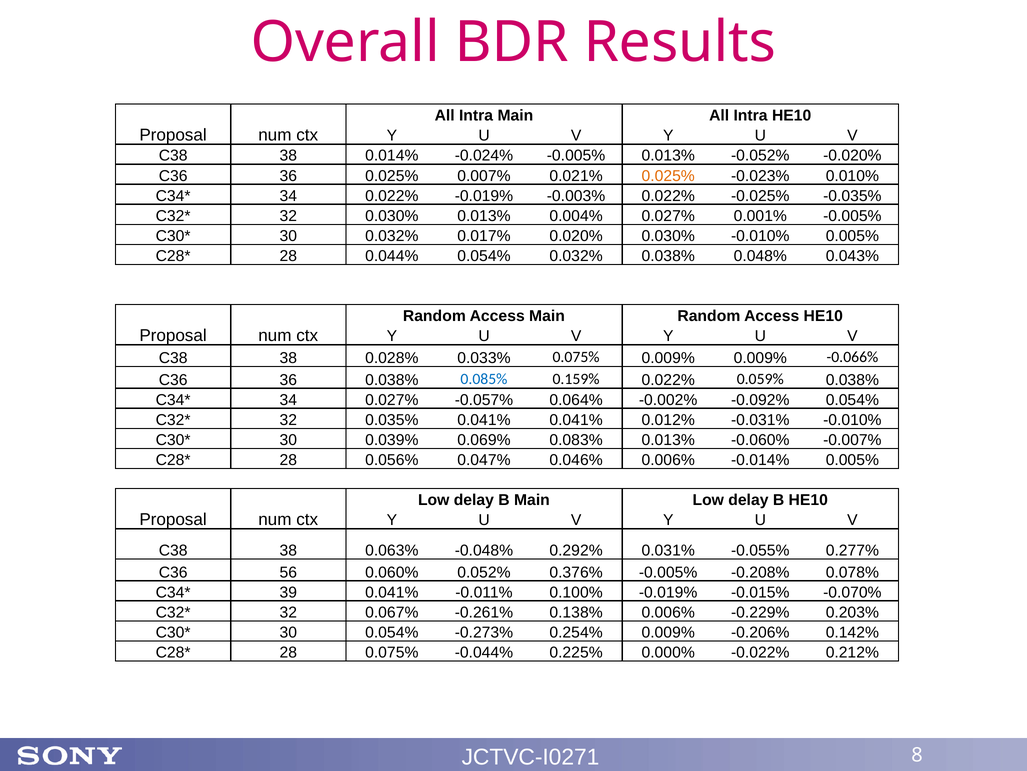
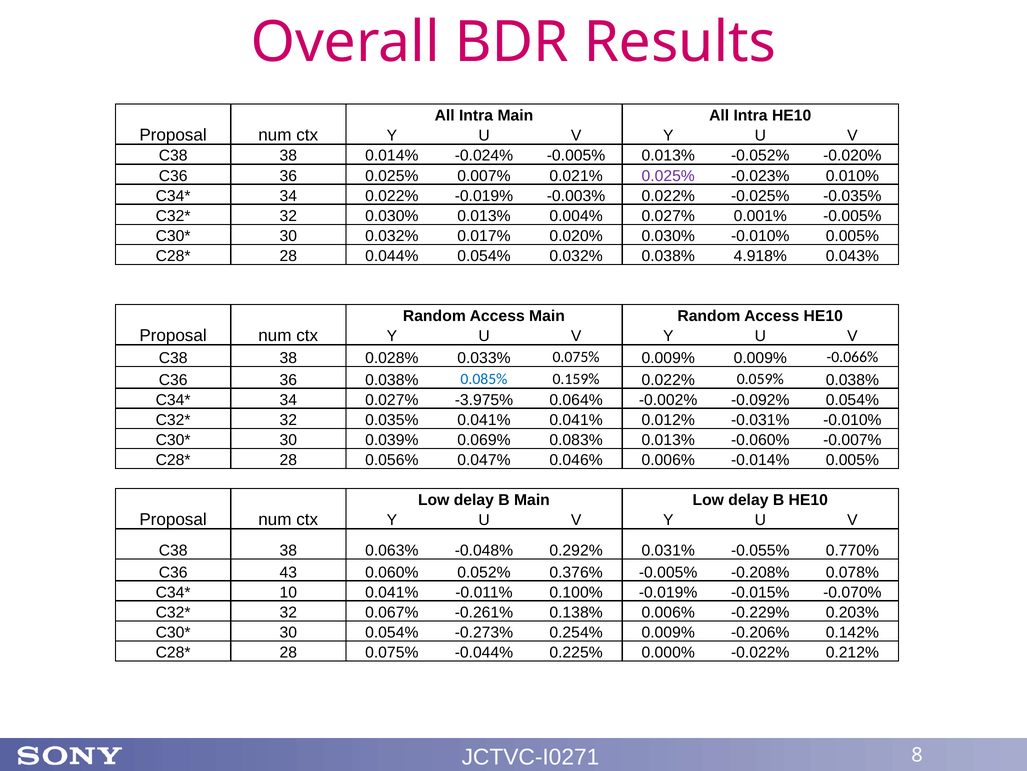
0.025% colour: orange -> purple (668, 176)
0.048%: 0.048% -> 4.918% (760, 256)
-0.057%: -0.057% -> -3.975% (484, 399)
0.277%: 0.277% -> 0.770% (852, 550)
56: 56 -> 43 (288, 572)
39: 39 -> 10 (288, 592)
